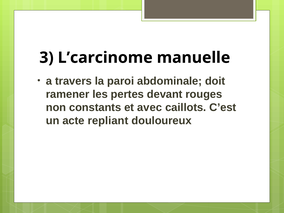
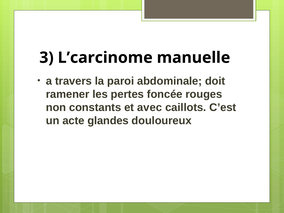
devant: devant -> foncée (165, 94)
repliant: repliant -> glandes (108, 121)
